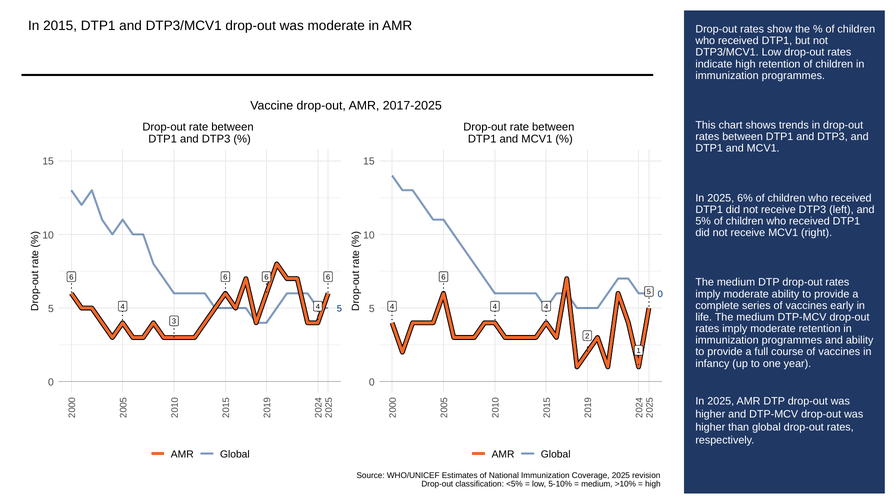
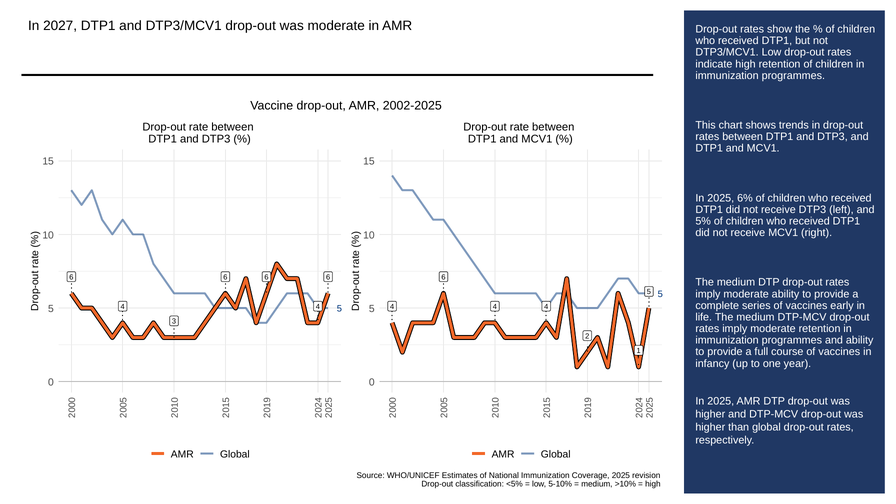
2015: 2015 -> 2027 (60, 26)
2017-2025: 2017-2025 -> 2002-2025 (412, 106)
0: 0 -> 5 (660, 294)
